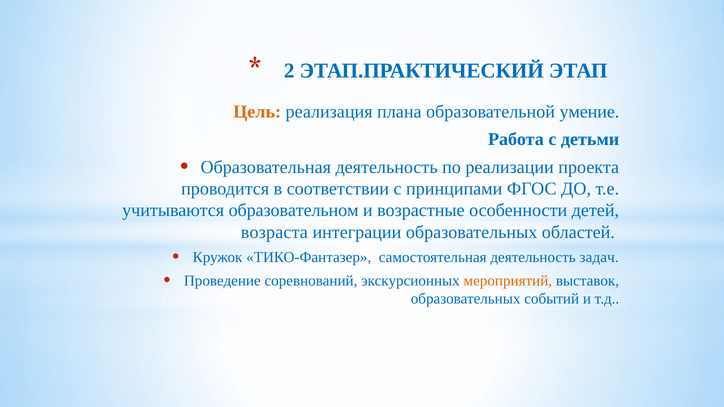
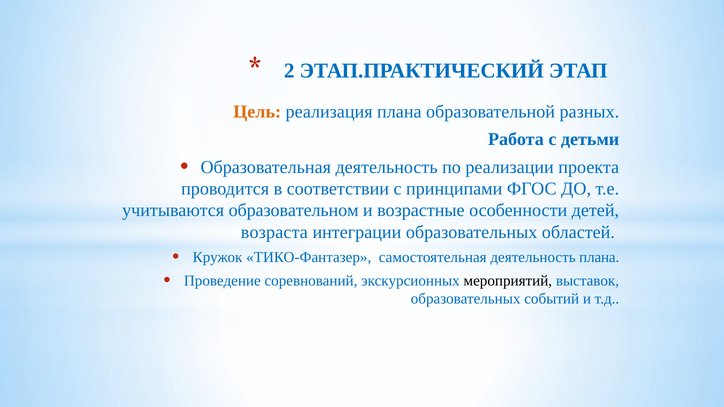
умение: умение -> разных (589, 112)
деятельность задач: задач -> плана (599, 257)
мероприятий colour: orange -> black (508, 281)
